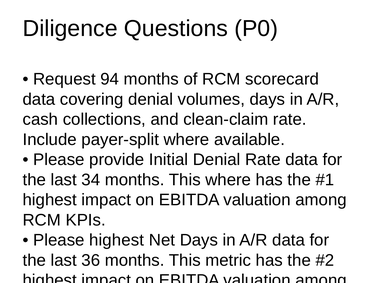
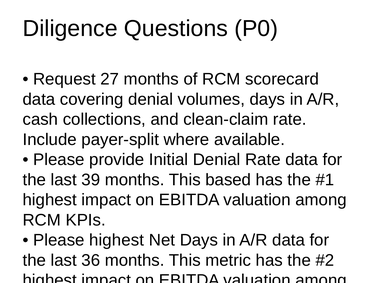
94: 94 -> 27 (110, 79)
34: 34 -> 39 (91, 180)
This where: where -> based (228, 180)
